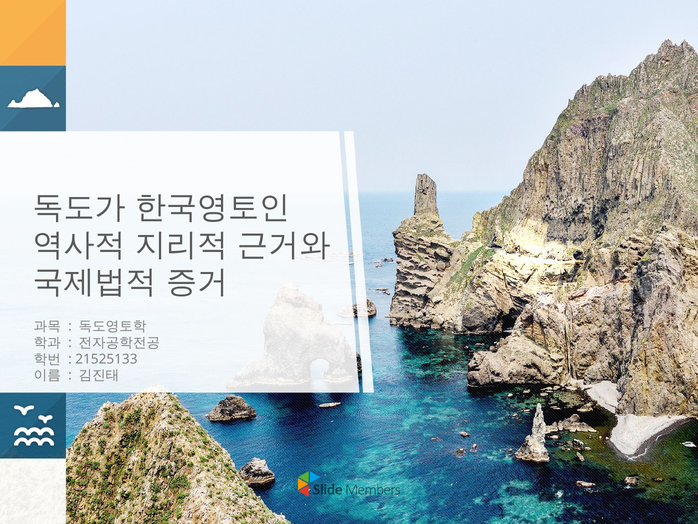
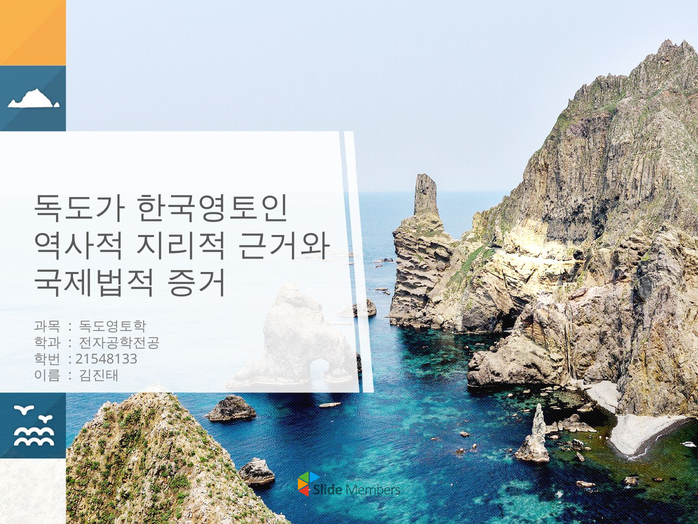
21525133: 21525133 -> 21548133 (106, 359)
